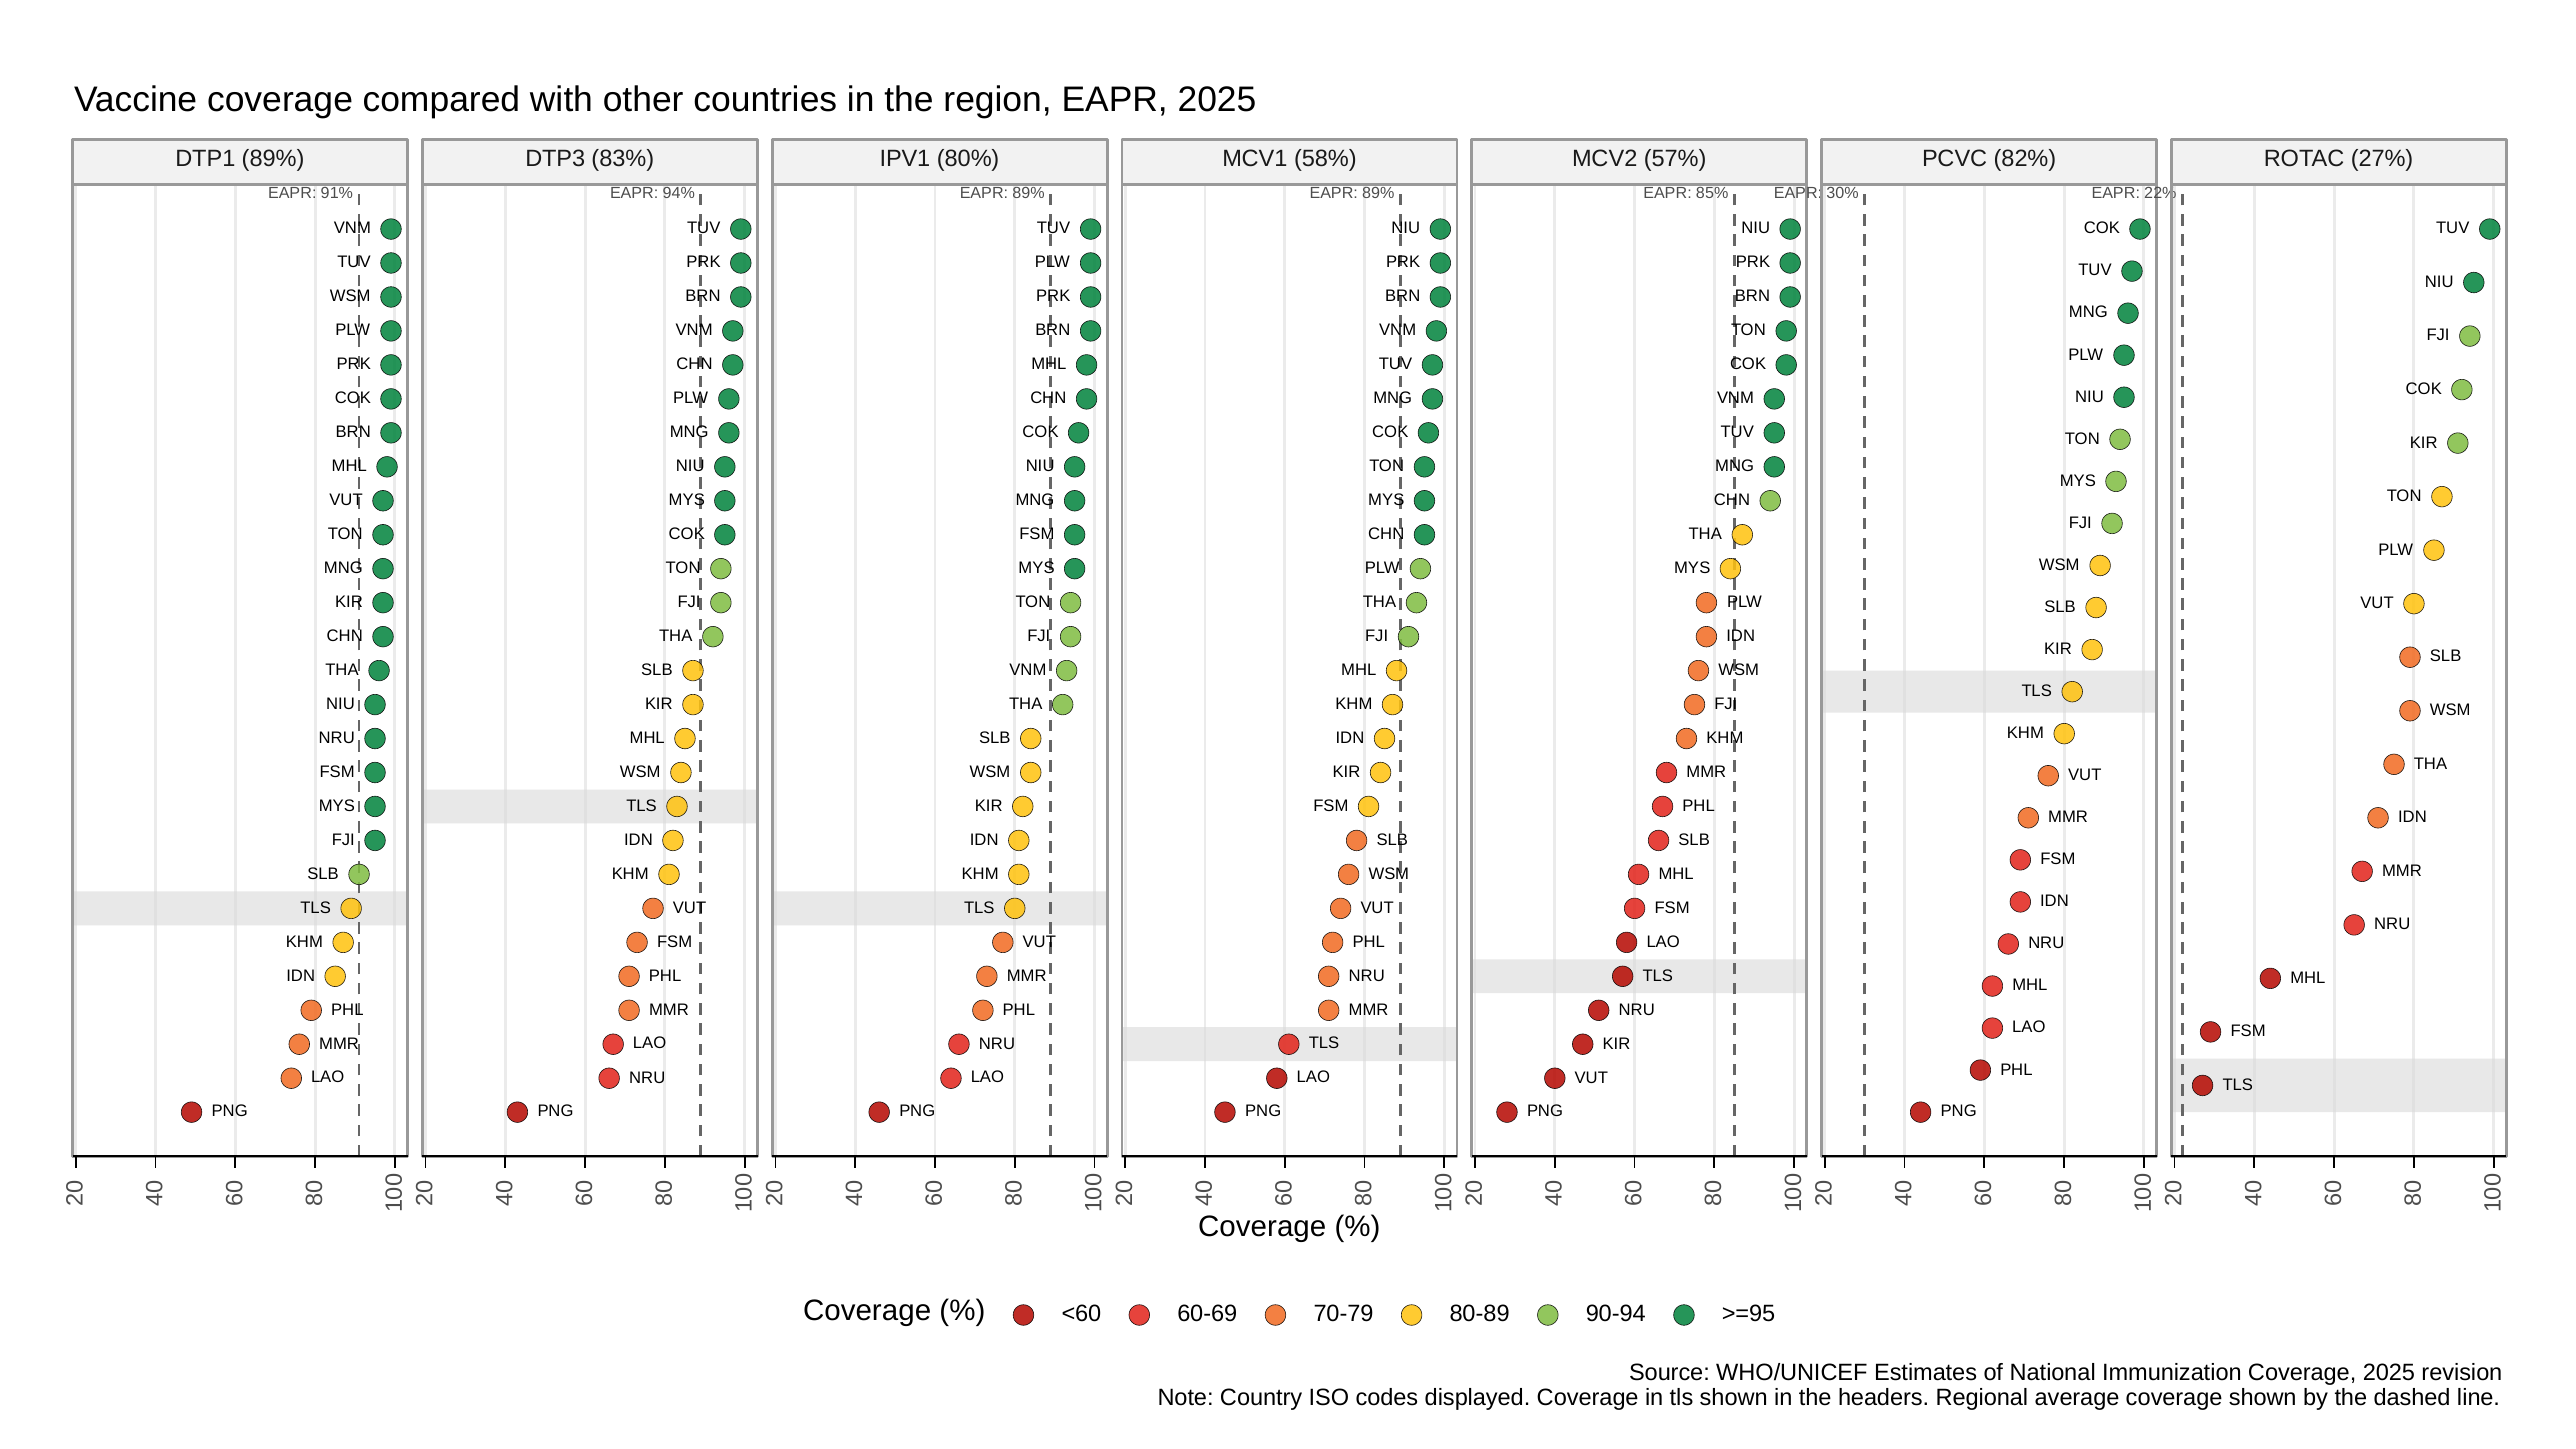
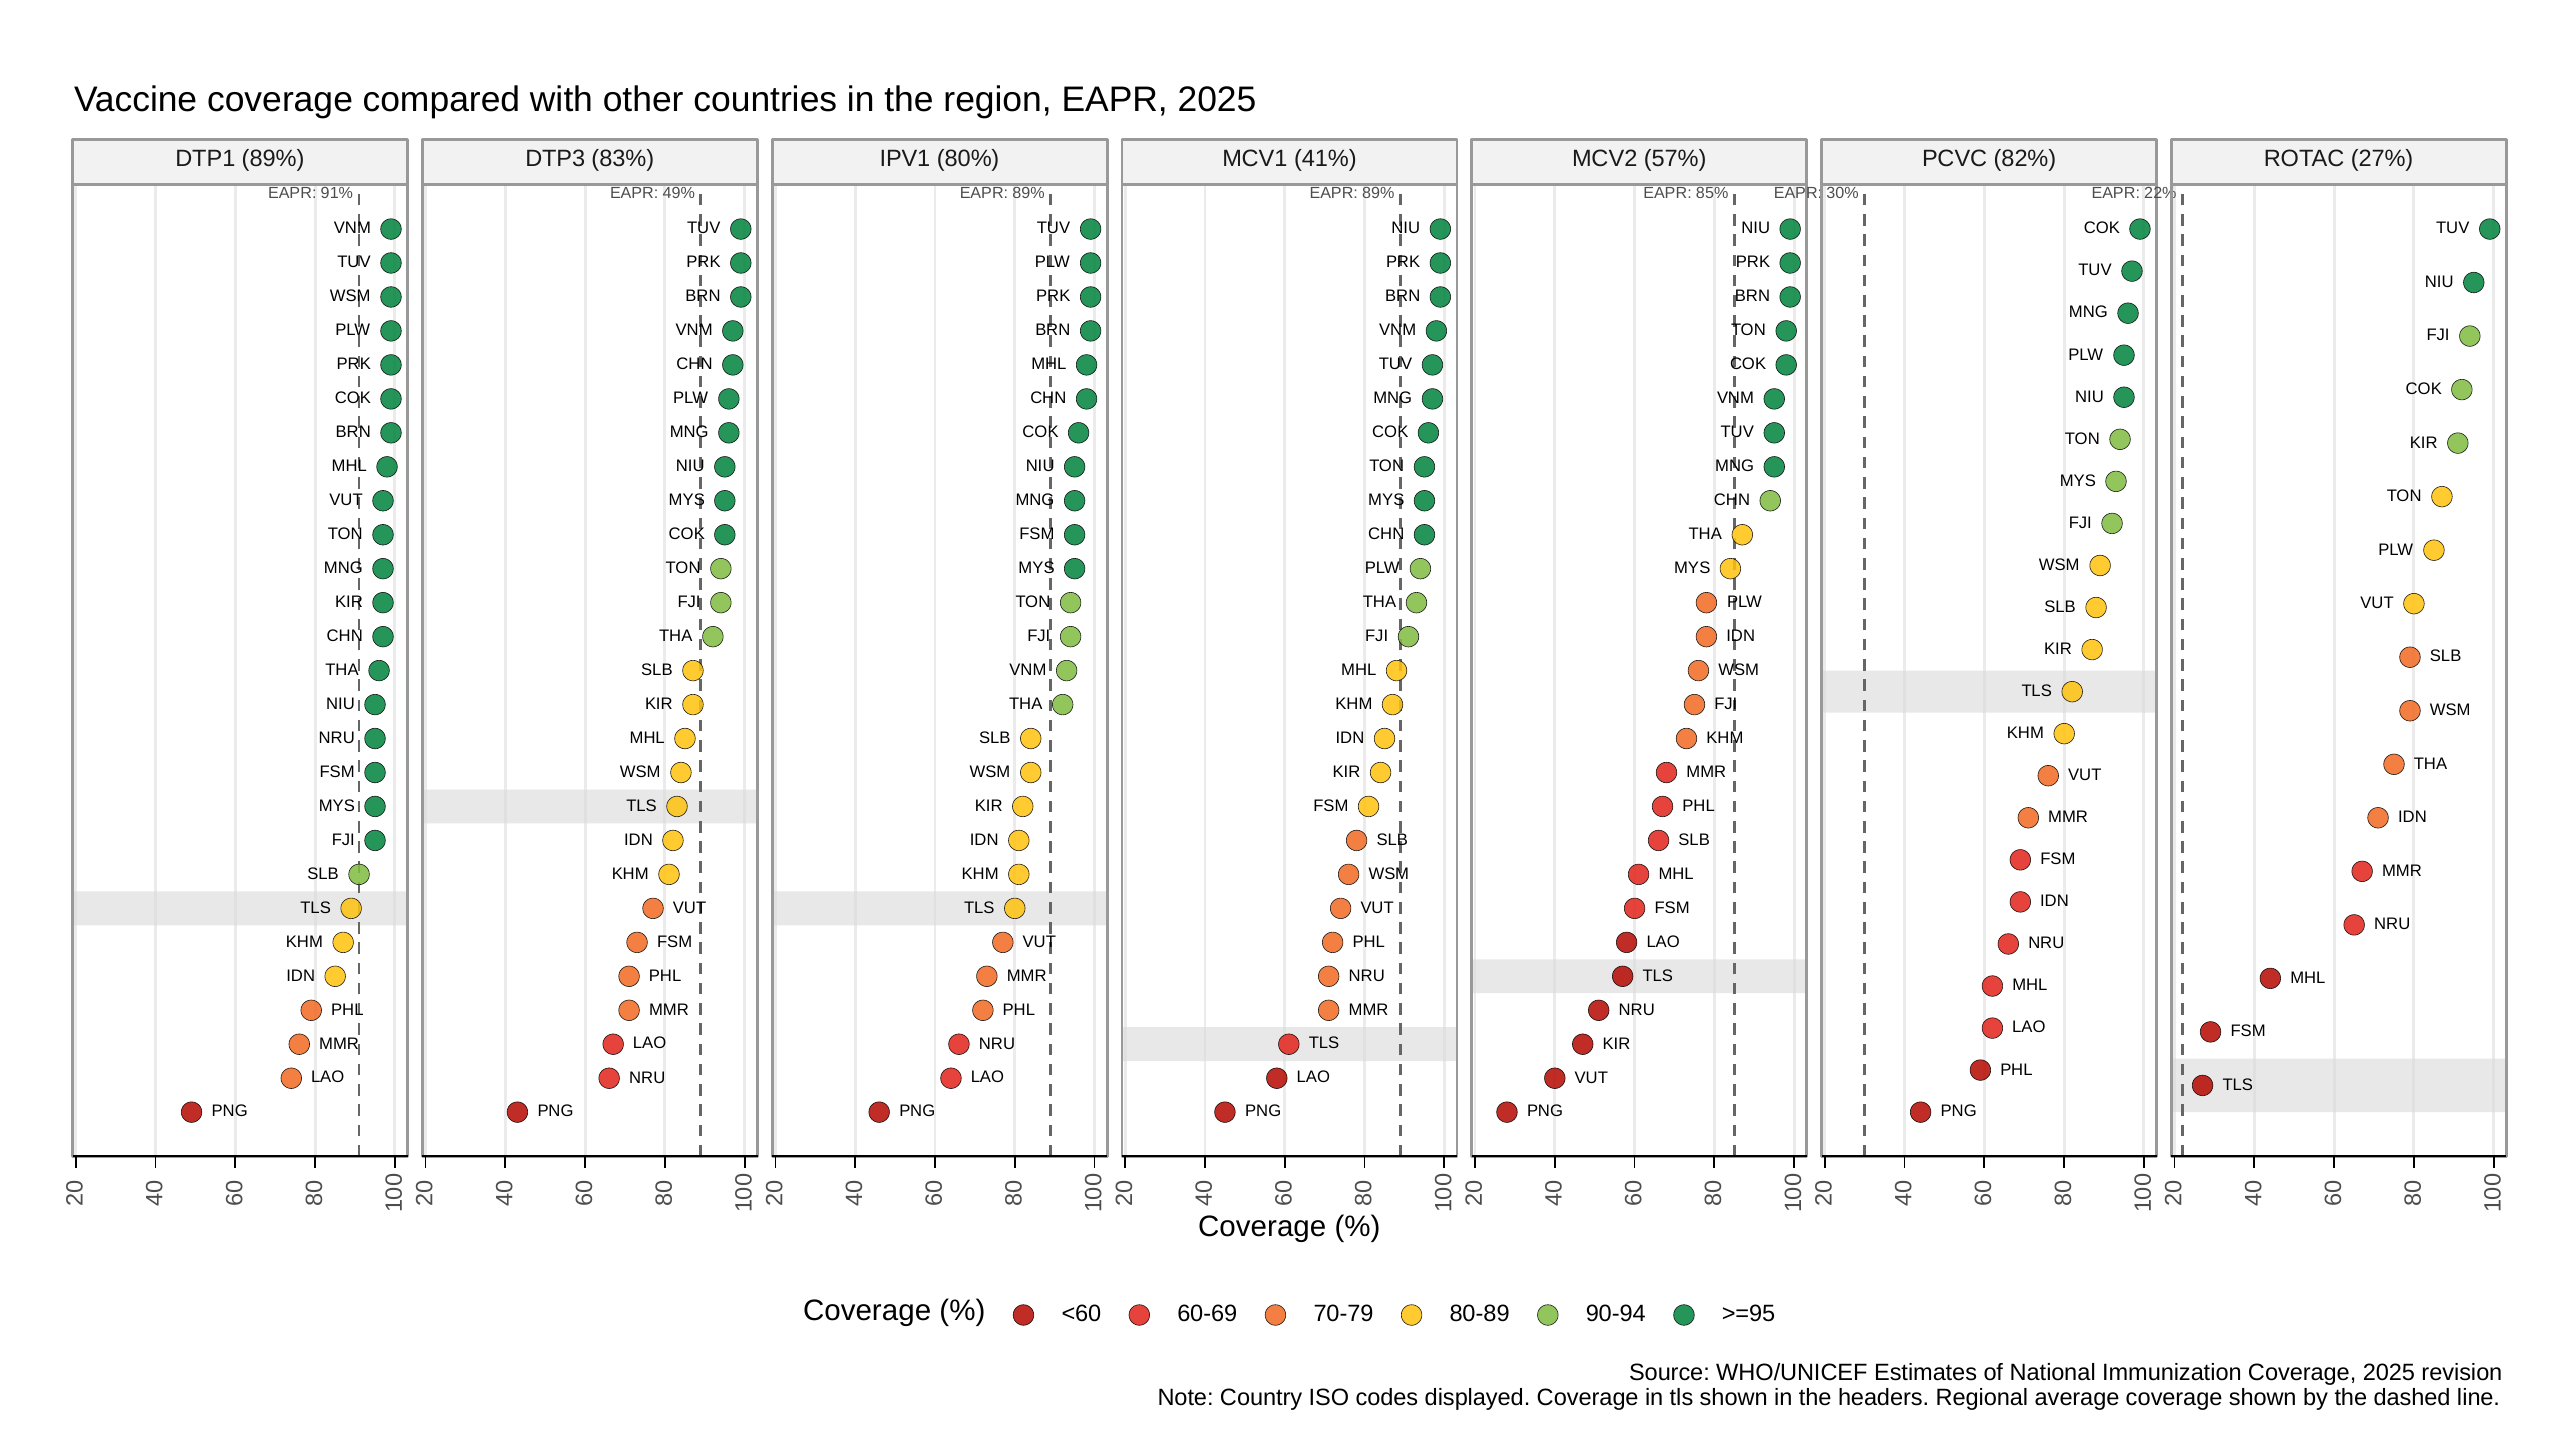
58%: 58% -> 41% (1325, 159)
94%: 94% -> 49% (679, 193)
